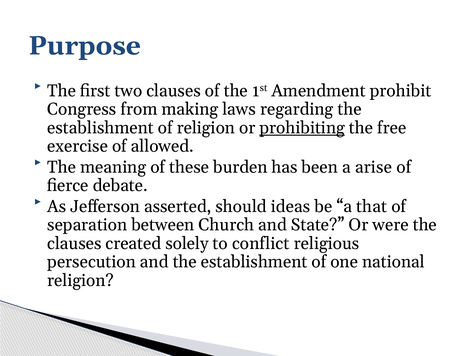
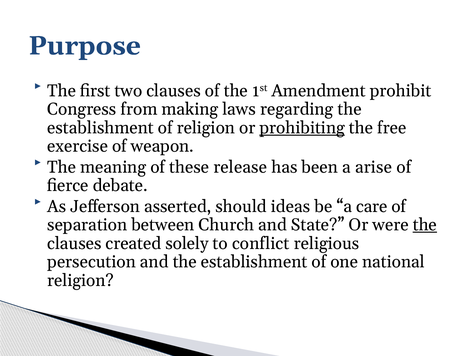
allowed: allowed -> weapon (162, 146)
burden: burden -> release (240, 167)
that: that -> care (372, 206)
the underline: none -> present (425, 225)
